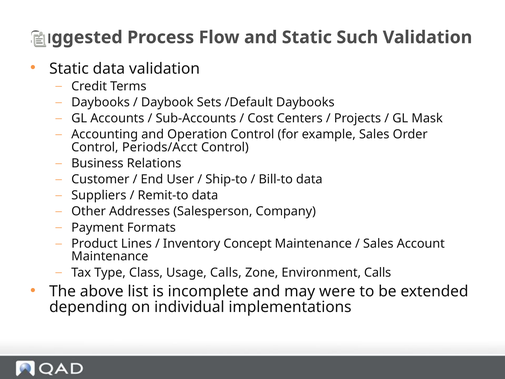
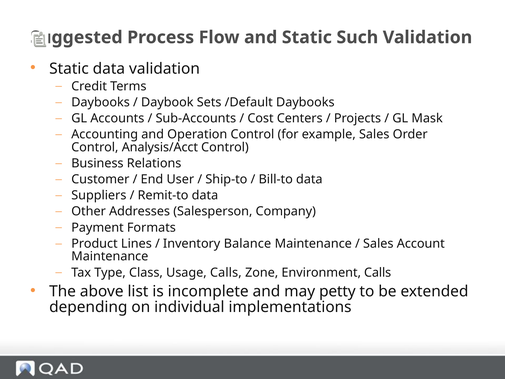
Periods/Acct: Periods/Acct -> Analysis/Acct (160, 147)
Concept: Concept -> Balance (247, 243)
were: were -> petty (337, 291)
